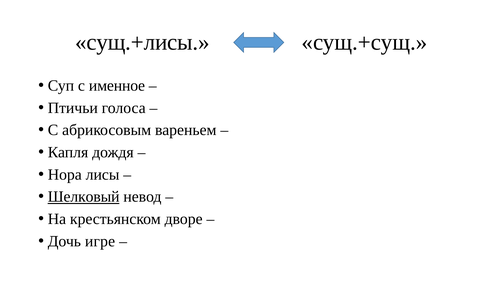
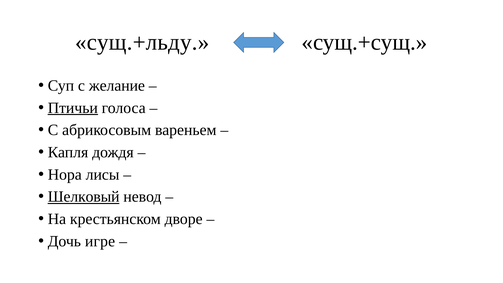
сущ.+лисы: сущ.+лисы -> сущ.+льду (142, 42)
именное: именное -> желание (117, 86)
Птичьи underline: none -> present (73, 108)
